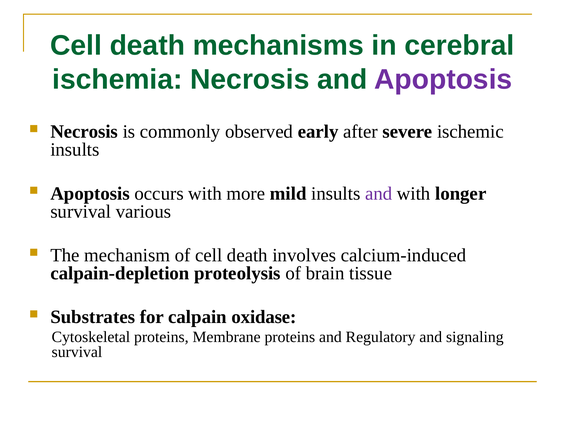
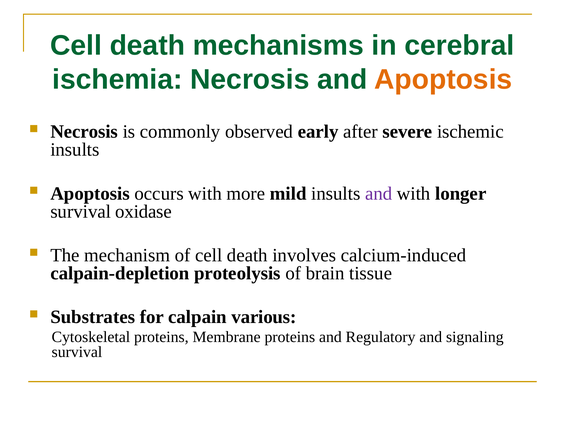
Apoptosis colour: purple -> orange (443, 79)
various: various -> oxidase (144, 211)
oxidase: oxidase -> various (264, 317)
